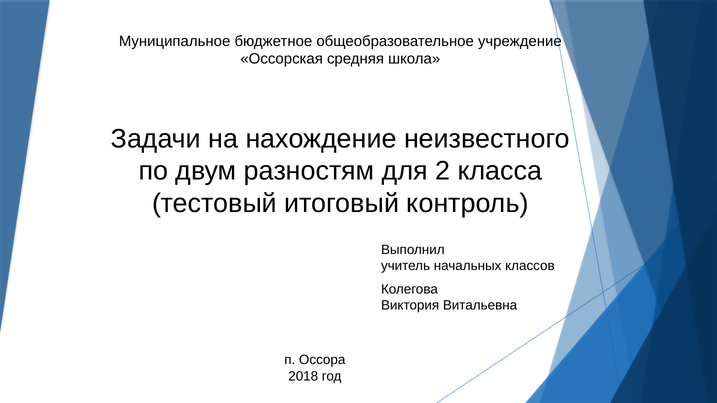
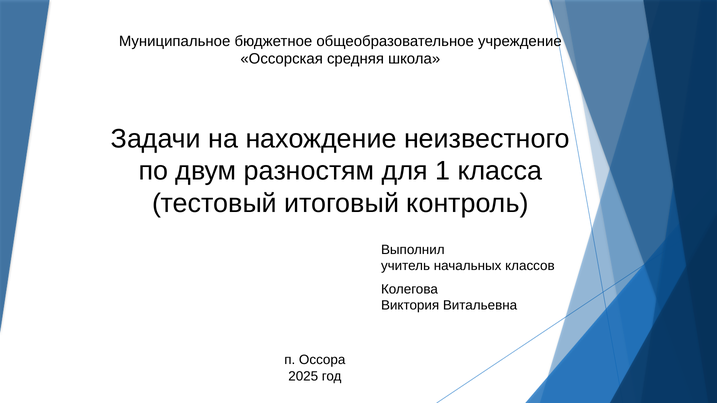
2: 2 -> 1 (443, 171)
2018: 2018 -> 2025 (303, 376)
